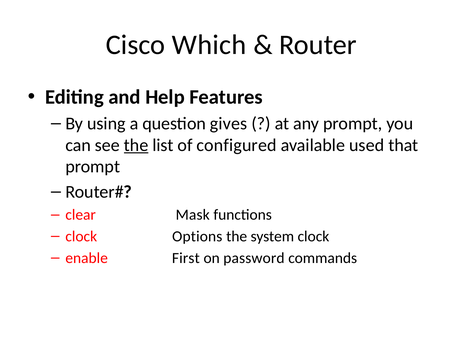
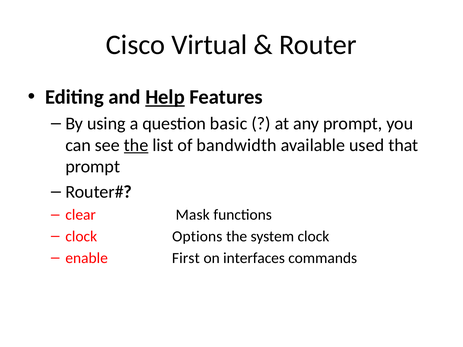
Which: Which -> Virtual (209, 45)
Help underline: none -> present (165, 97)
gives: gives -> basic (229, 124)
configured: configured -> bandwidth (237, 145)
password: password -> interfaces (254, 258)
